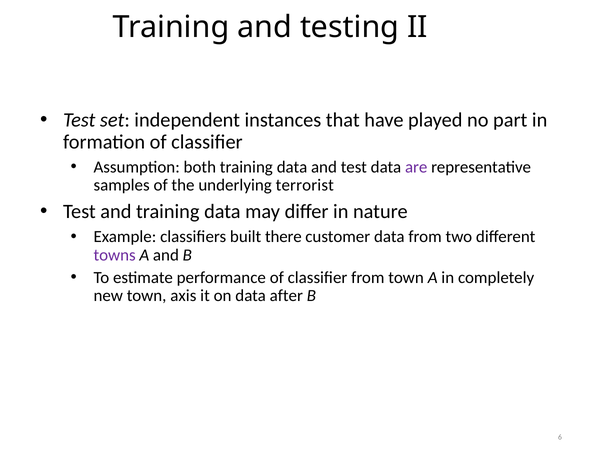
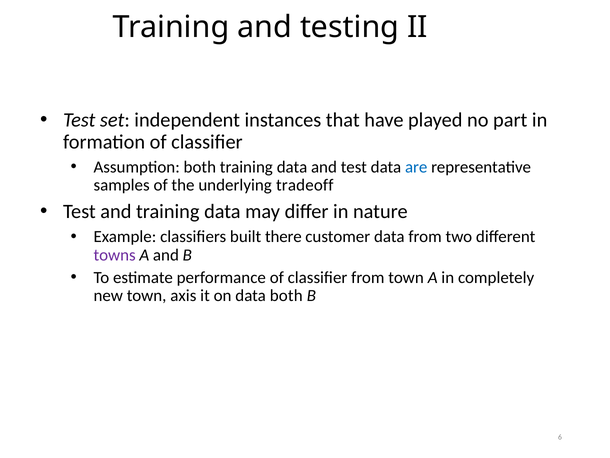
are colour: purple -> blue (416, 167)
terrorist: terrorist -> tradeoff (305, 185)
data after: after -> both (286, 296)
